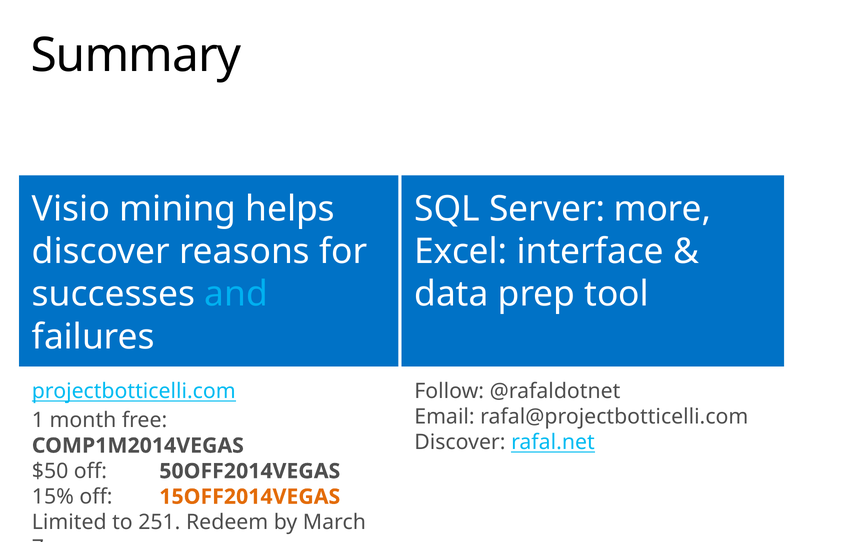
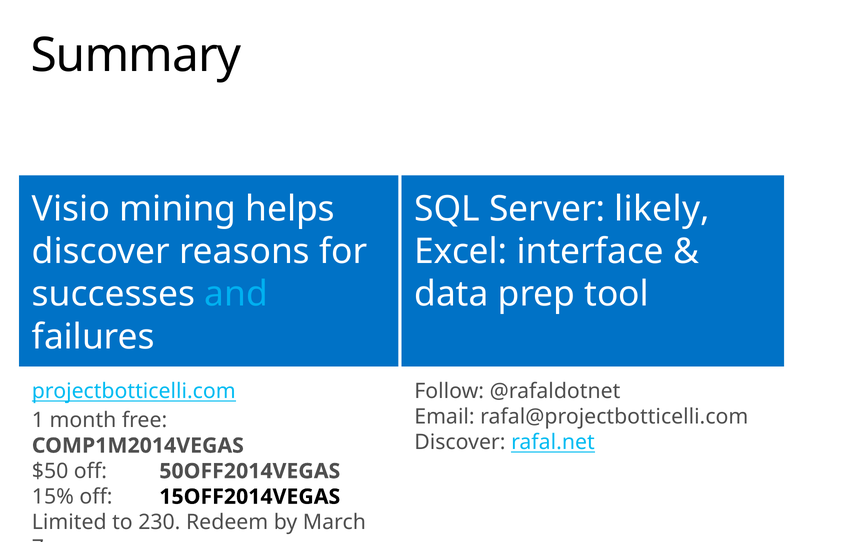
more: more -> likely (662, 209)
15OFF2014VEGAS colour: orange -> black (250, 497)
251: 251 -> 230 (159, 522)
